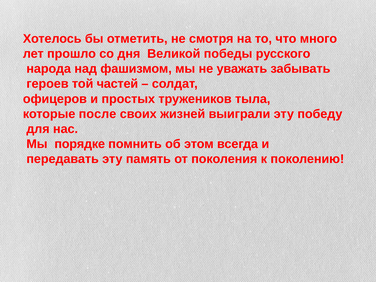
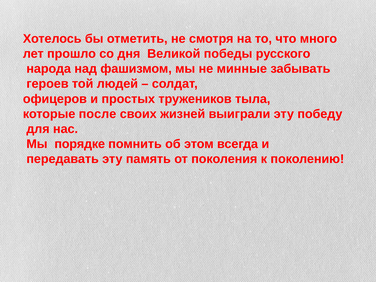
уважать: уважать -> минные (242, 69)
частей: частей -> людей (117, 84)
